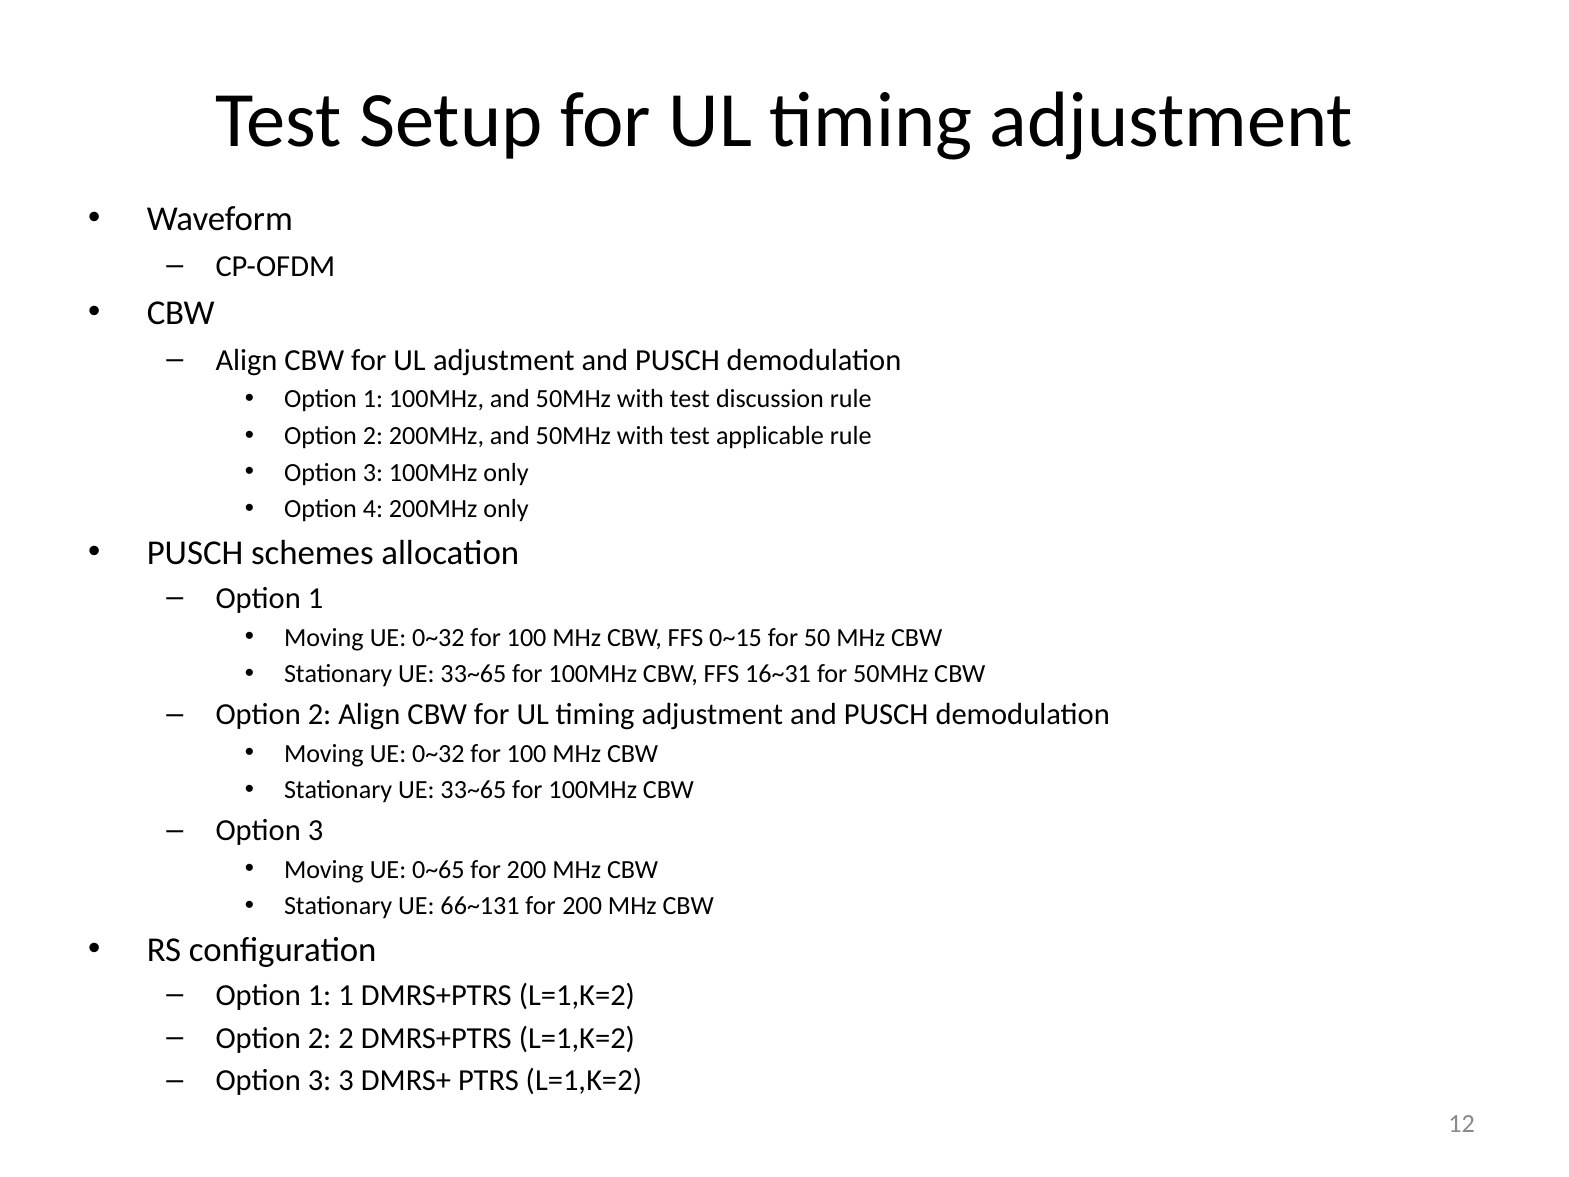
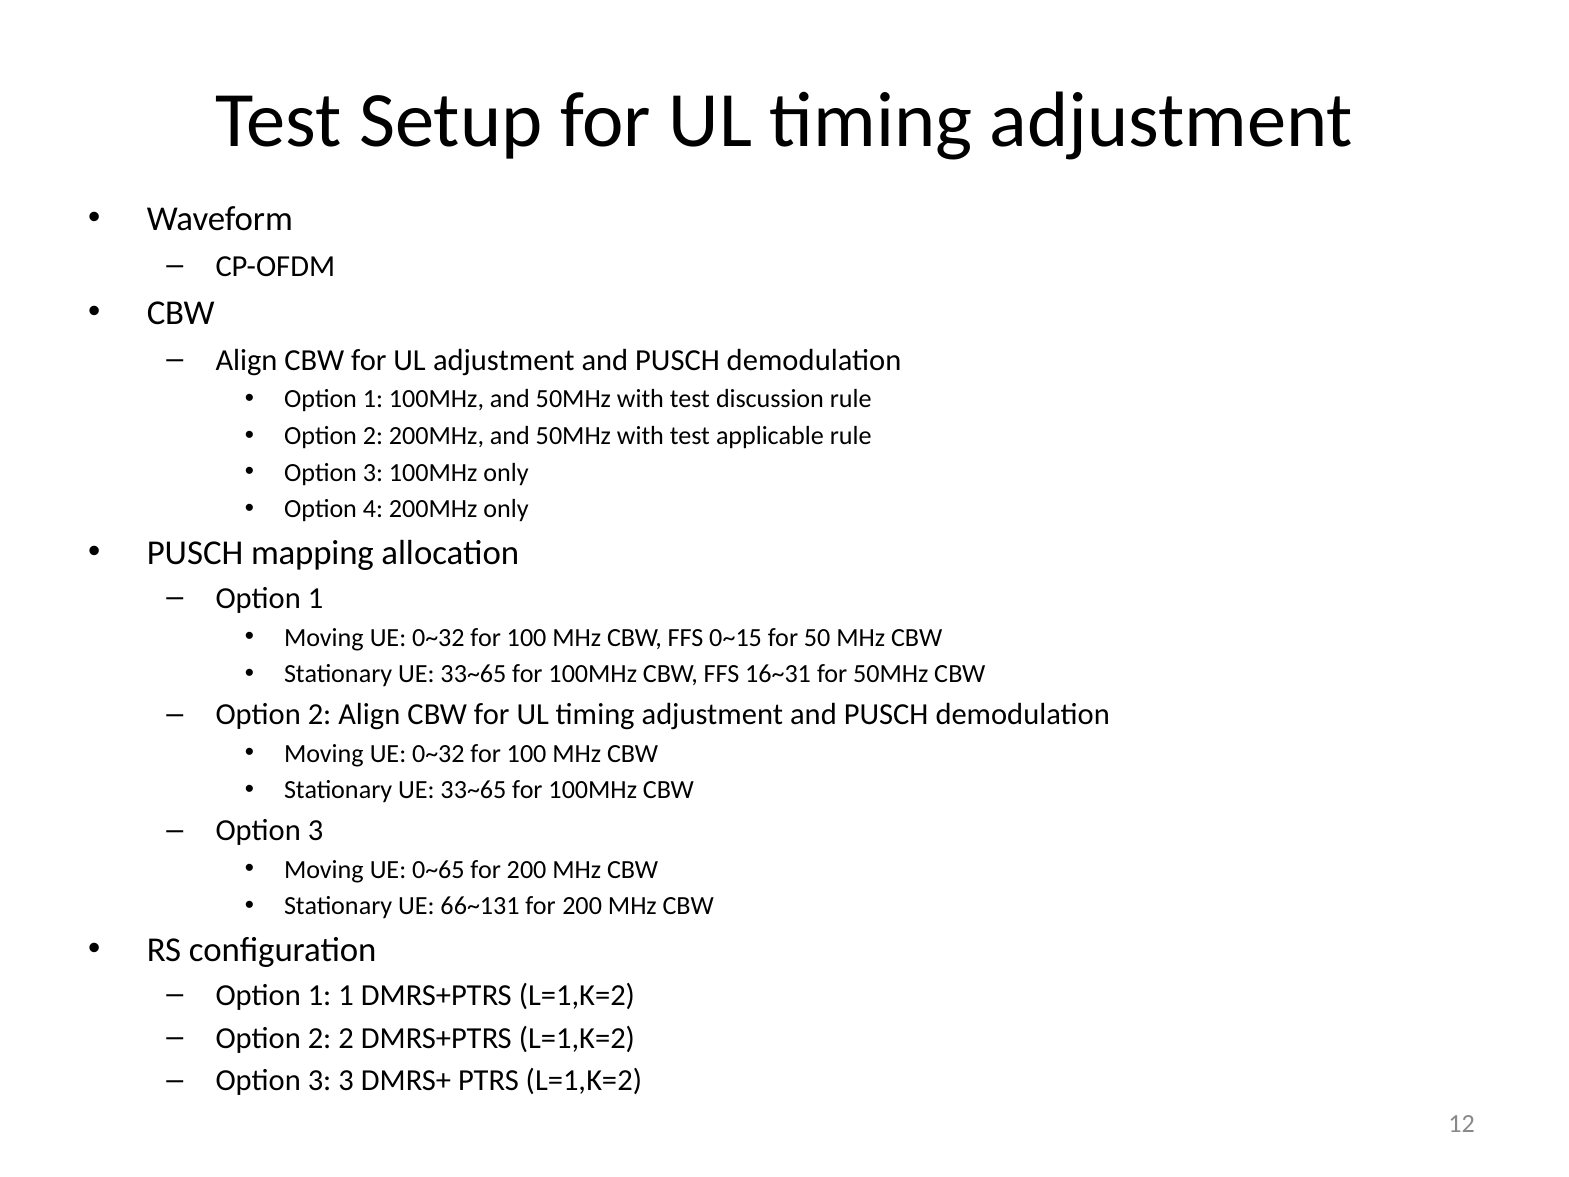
schemes: schemes -> mapping (312, 553)
